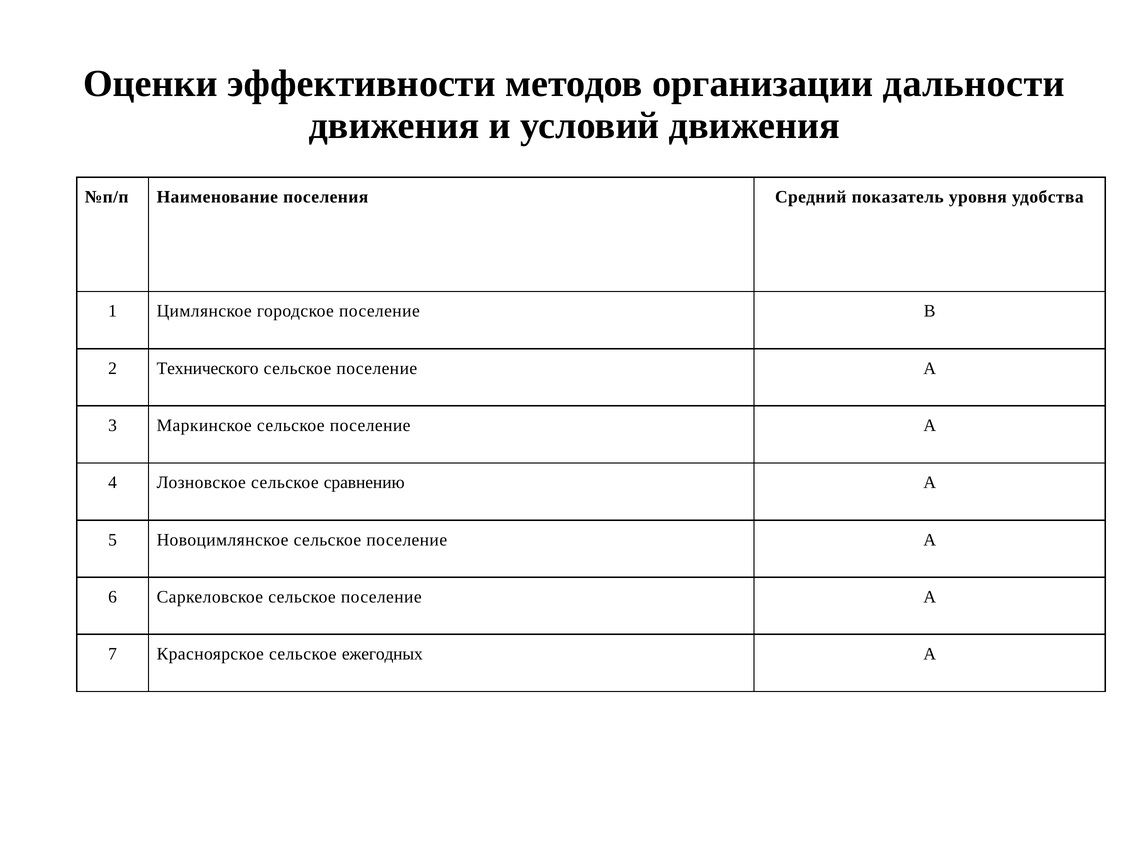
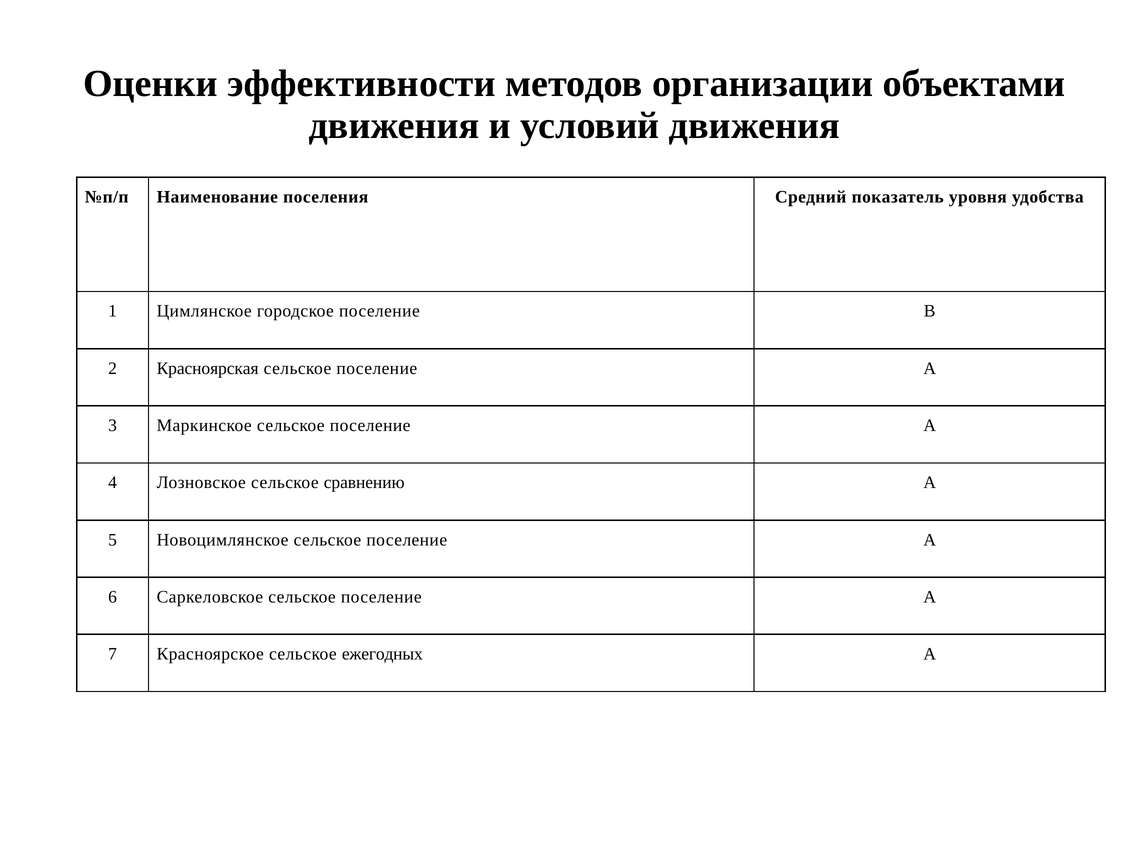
дальности: дальности -> объектами (974, 83)
Технического: Технического -> Красноярская (208, 368)
